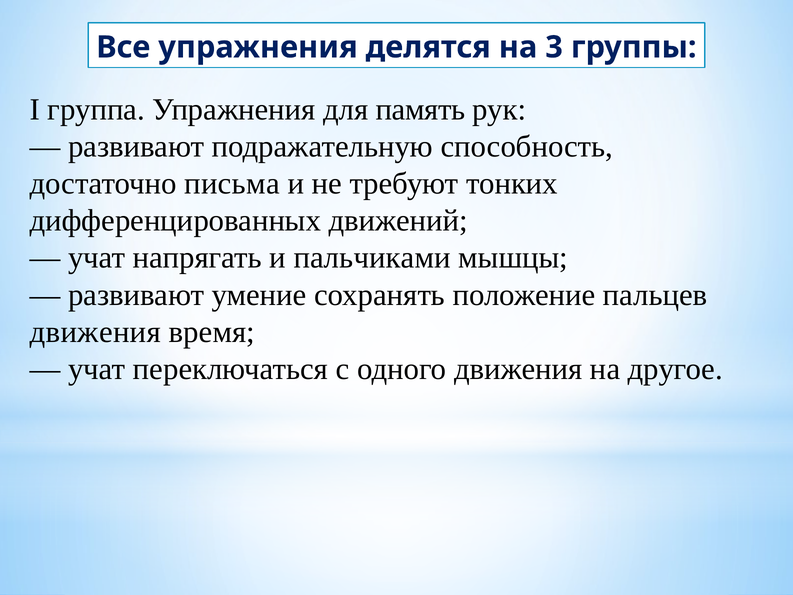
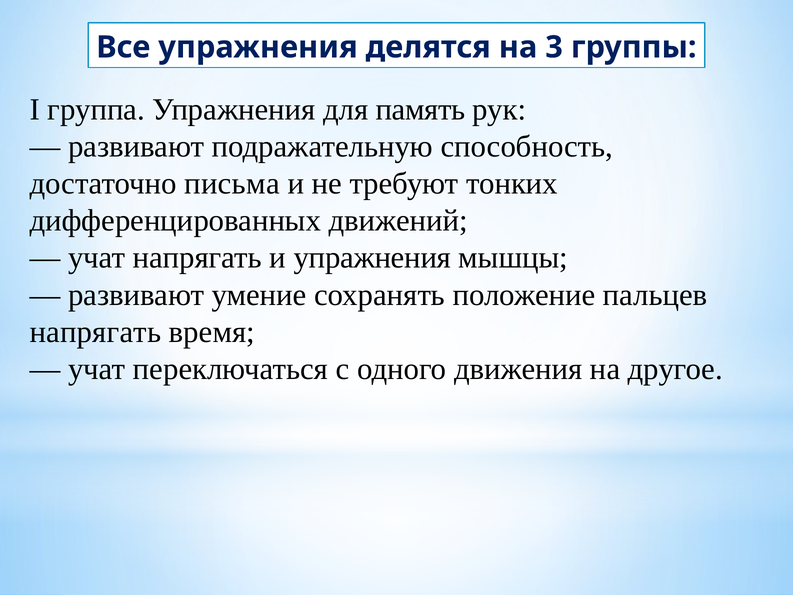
и пальчиками: пальчиками -> упражнения (372, 258)
движения: движения -> напрягать (95, 332)
